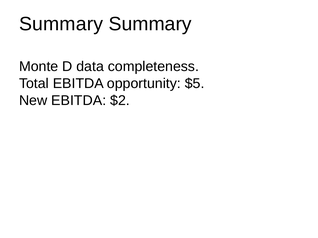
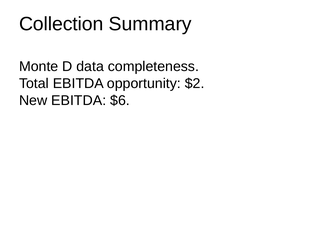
Summary: Summary -> Collection (61, 24)
$5: $5 -> $2 (195, 84)
$2: $2 -> $6 (120, 101)
